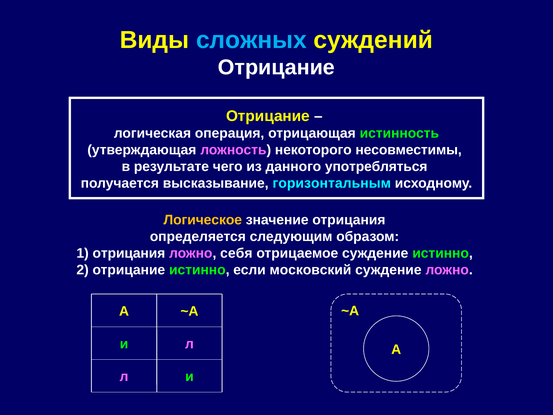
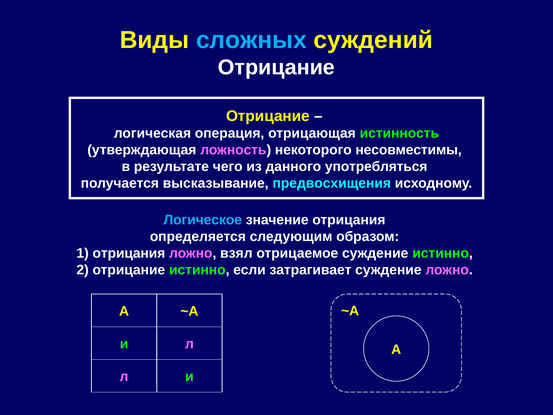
горизонтальным: горизонтальным -> предвосхищения (332, 183)
Логическое colour: yellow -> light blue (203, 220)
себя: себя -> взял (236, 253)
московский: московский -> затрагивает (310, 270)
